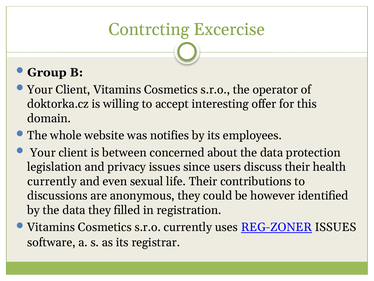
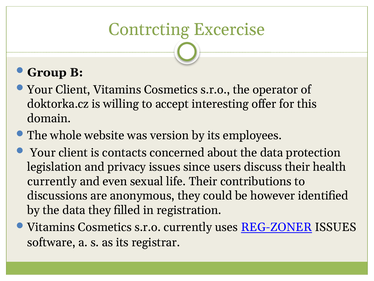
notifies: notifies -> version (170, 135)
between: between -> contacts (124, 152)
